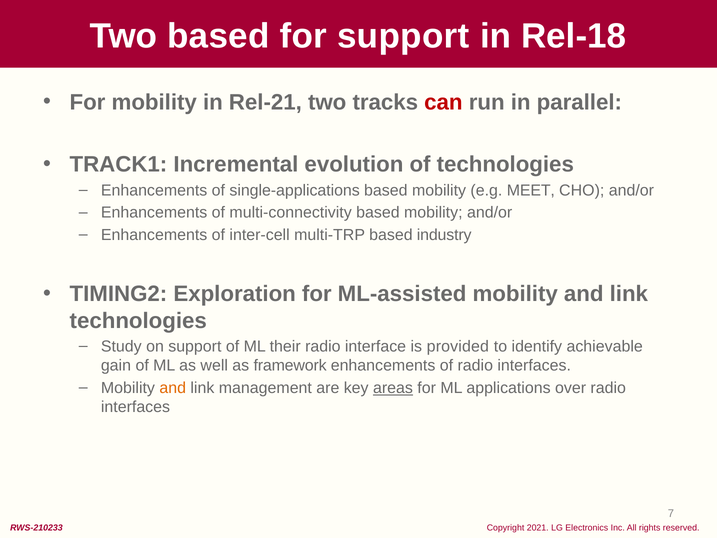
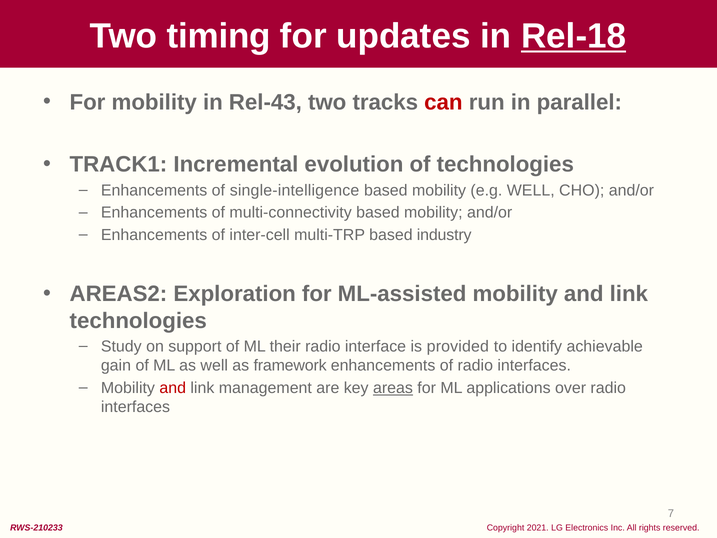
Two based: based -> timing (219, 36)
for support: support -> updates (403, 36)
Rel-18 underline: none -> present (574, 36)
Rel-21: Rel-21 -> Rel-43 (265, 102)
single-applications: single-applications -> single-intelligence (295, 190)
e.g MEET: MEET -> WELL (531, 190)
TIMING2: TIMING2 -> AREAS2 (118, 294)
and colour: orange -> red (173, 388)
